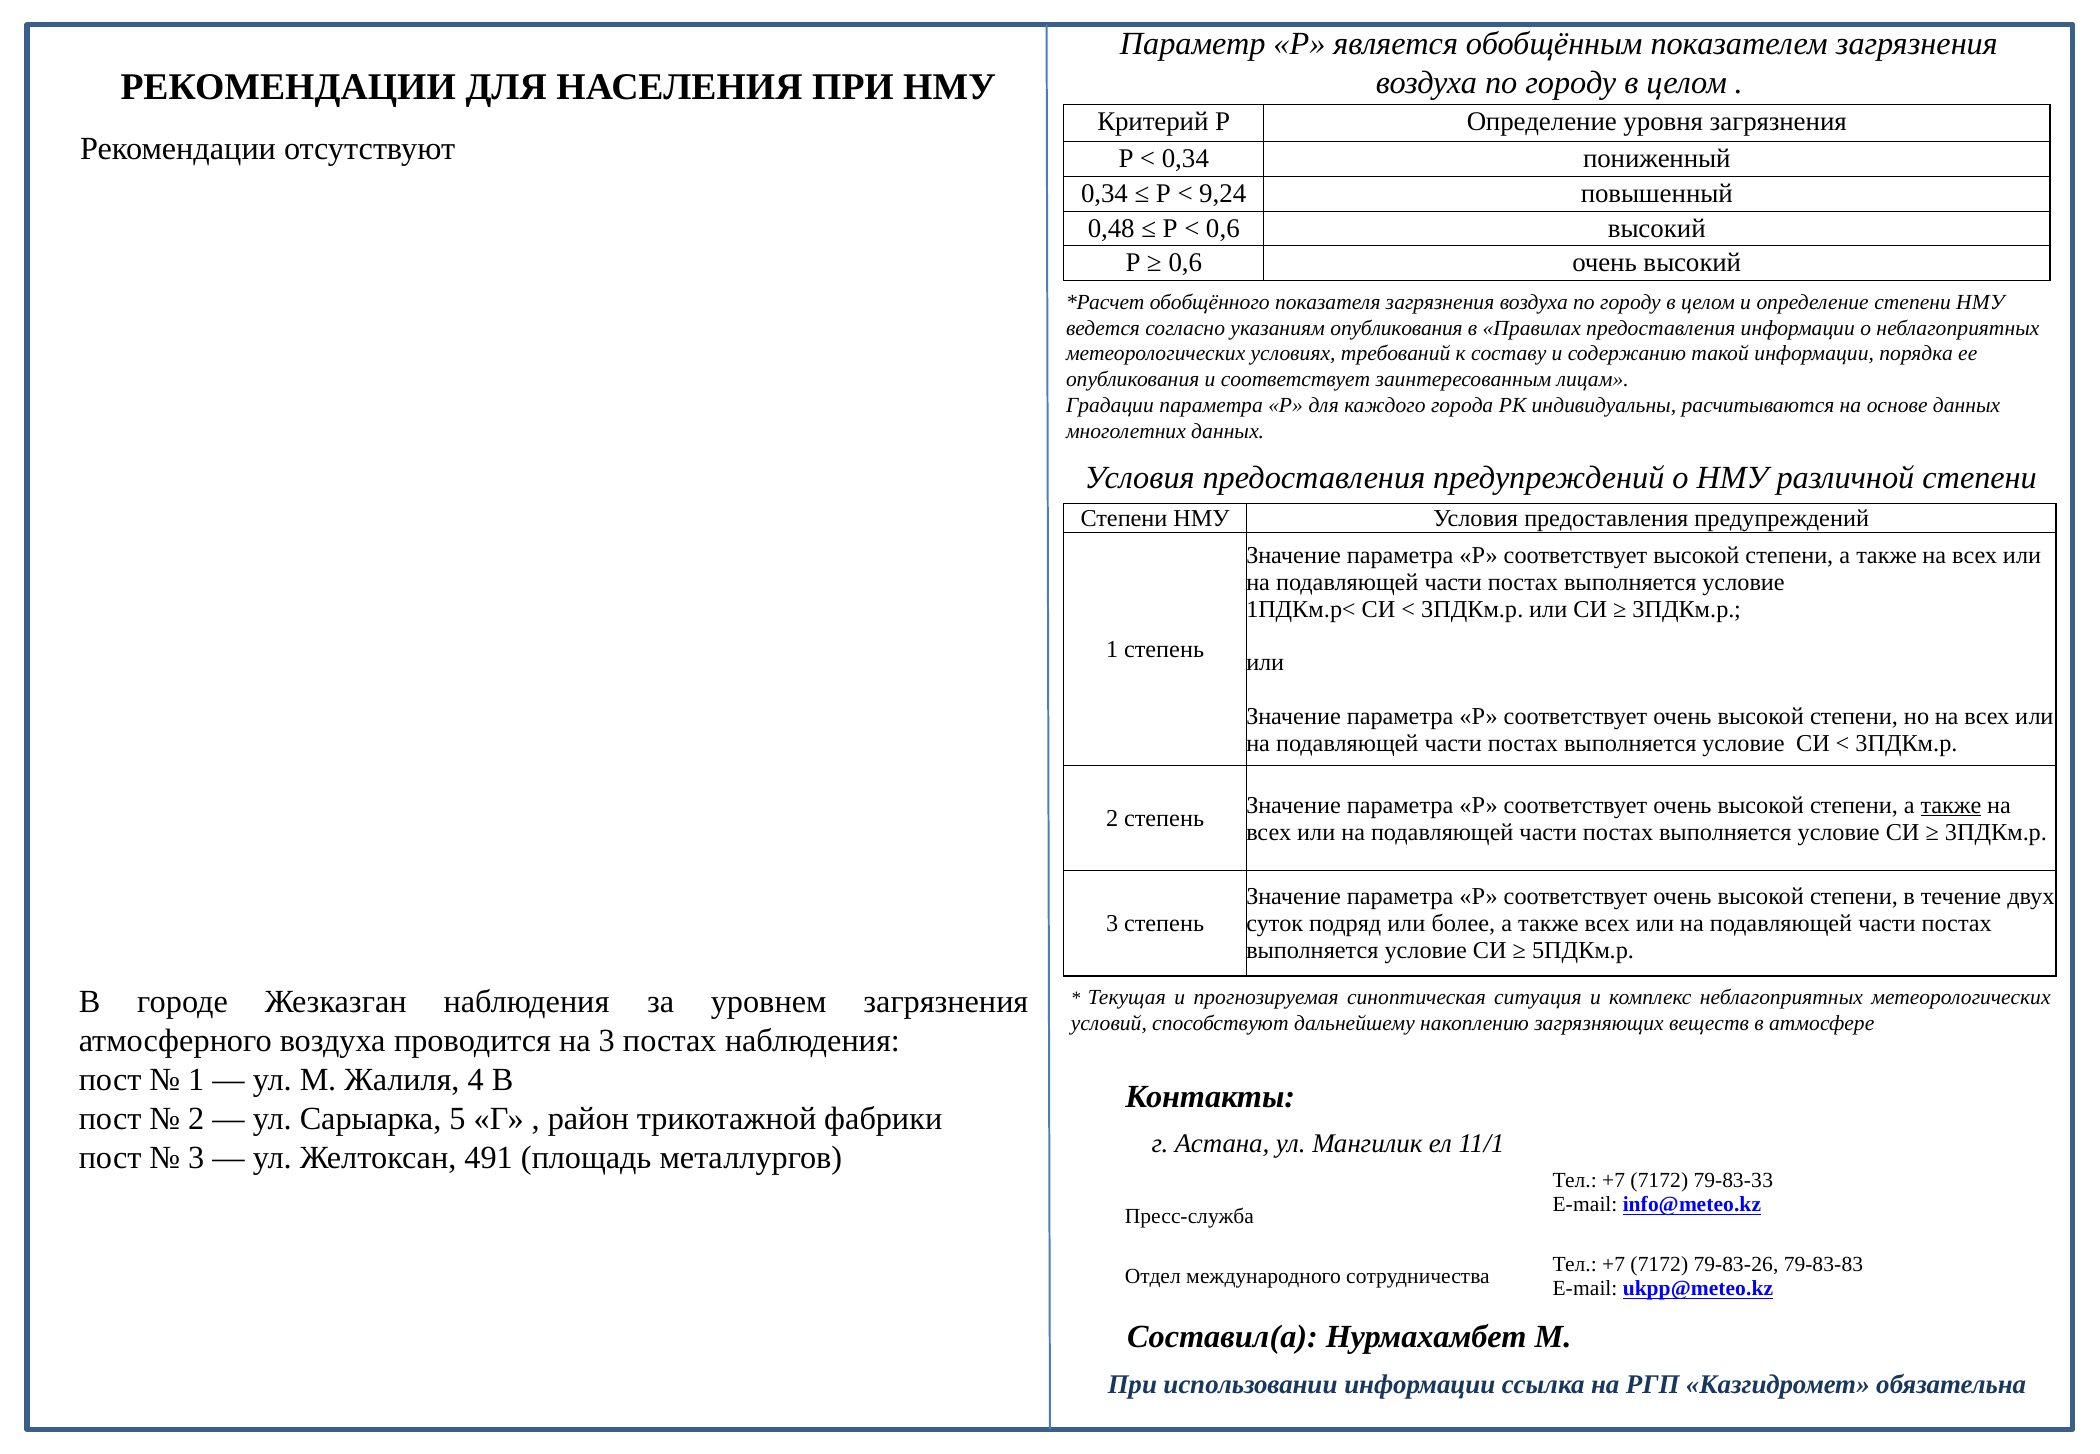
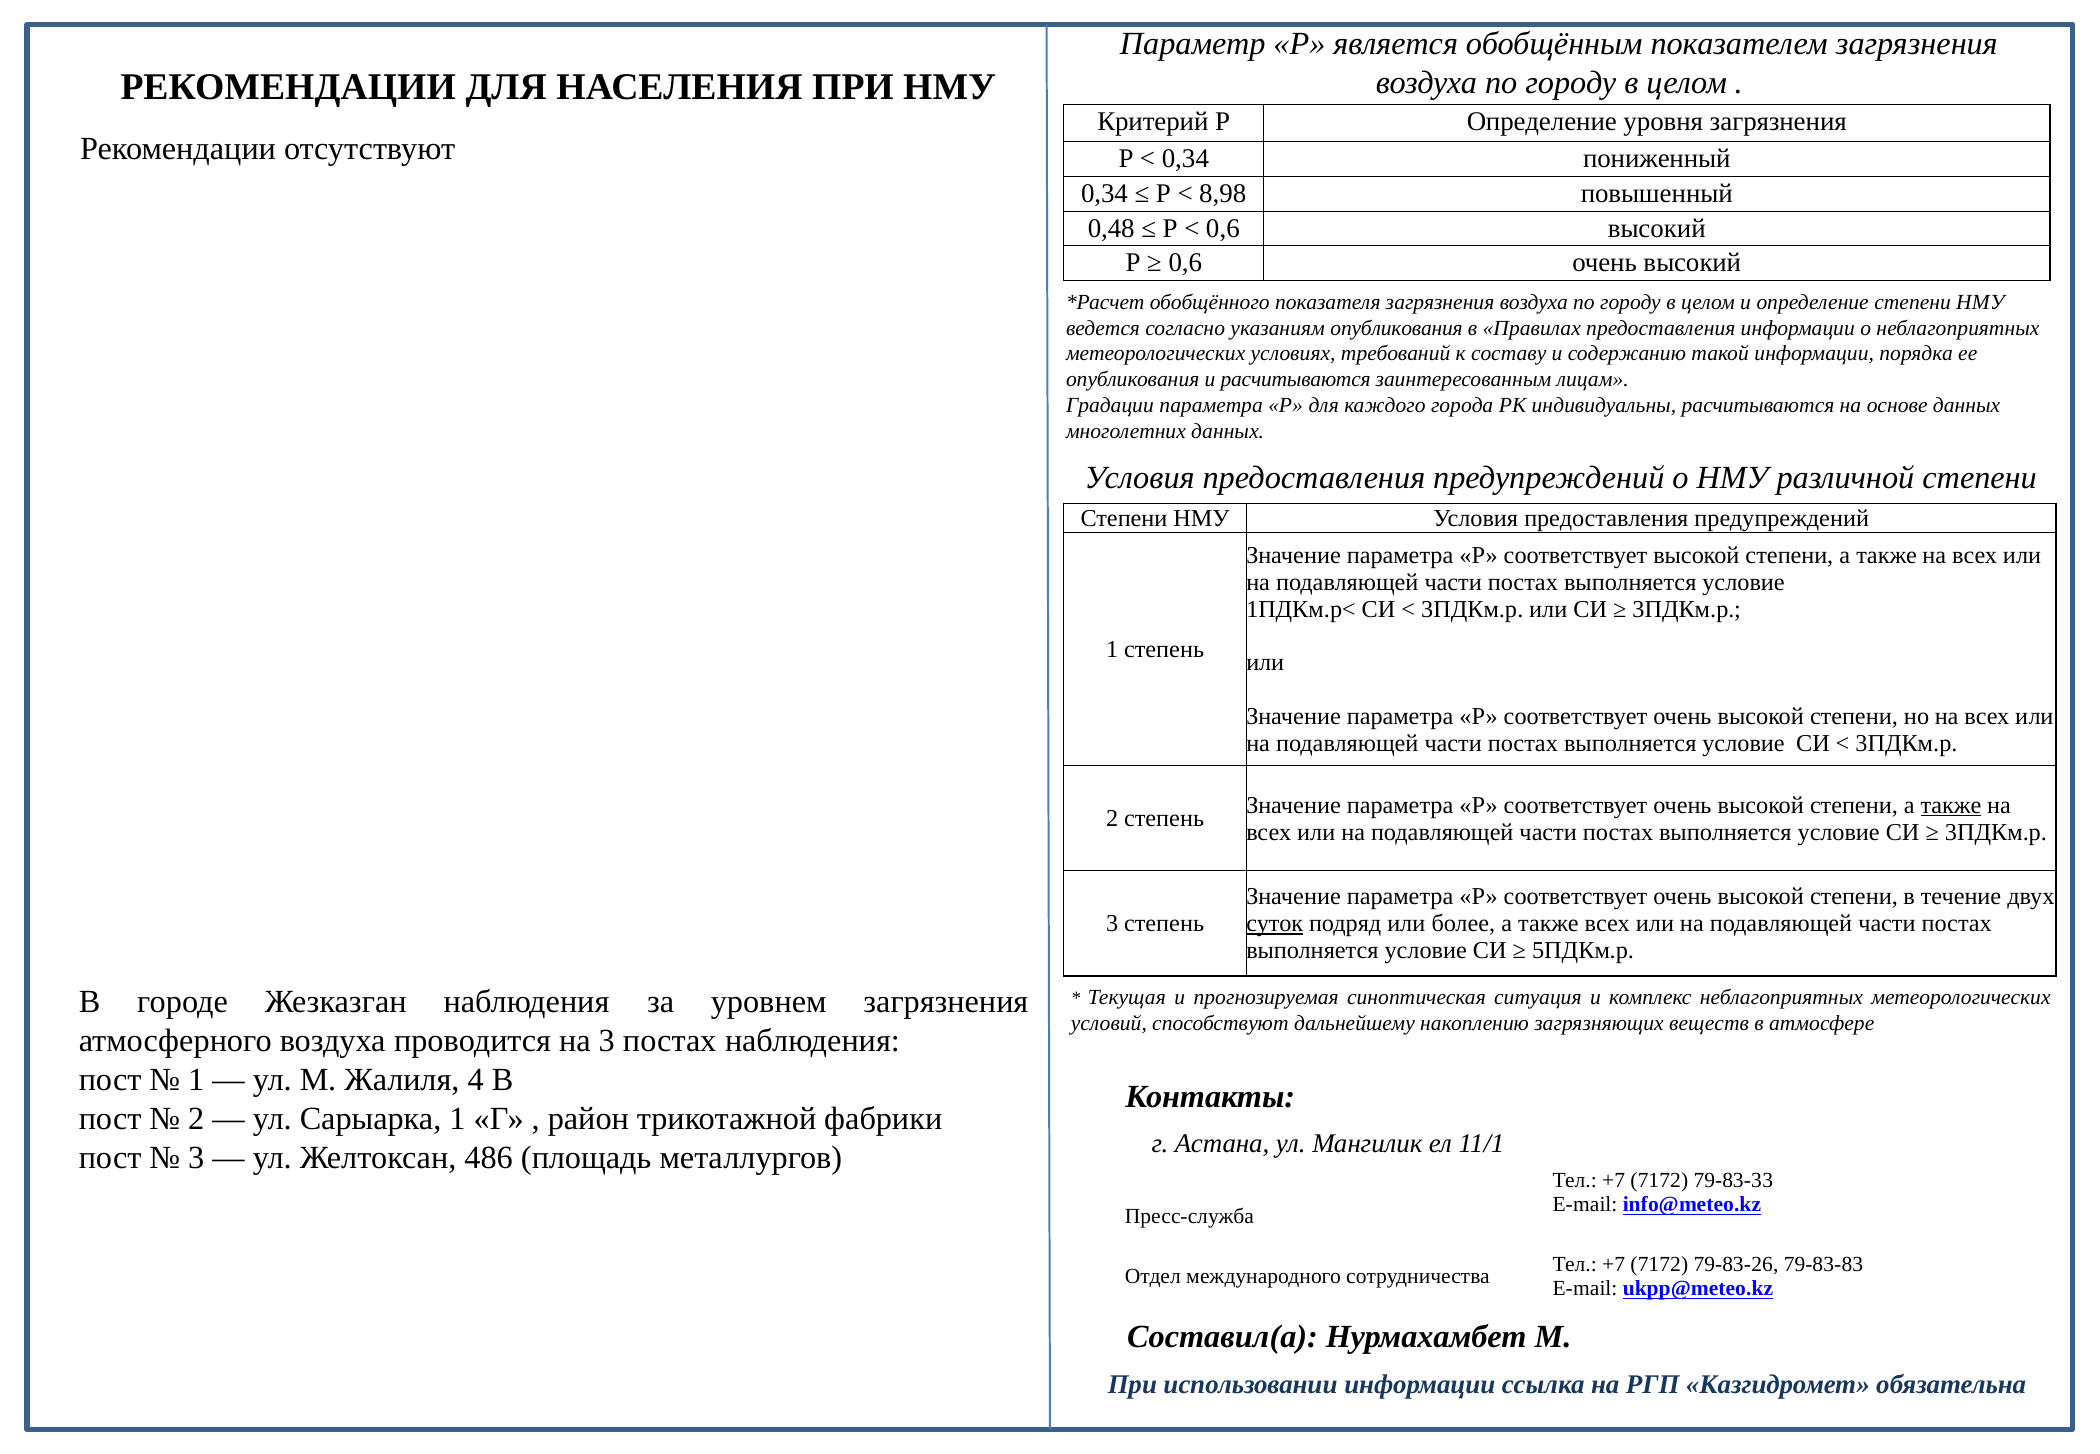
9,24: 9,24 -> 8,98 (1223, 194)
и соответствует: соответствует -> расчитываются (1296, 380)
суток underline: none -> present (1275, 924)
Сарыарка 5: 5 -> 1 (458, 1119)
491: 491 -> 486 (489, 1157)
